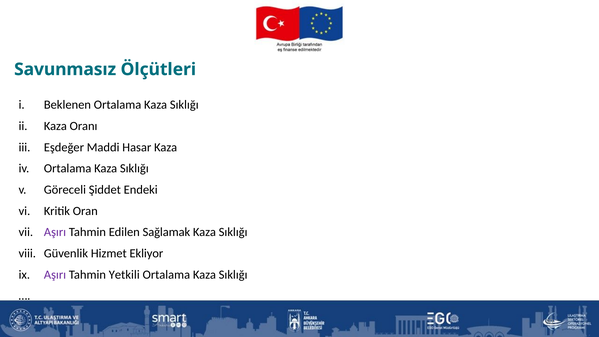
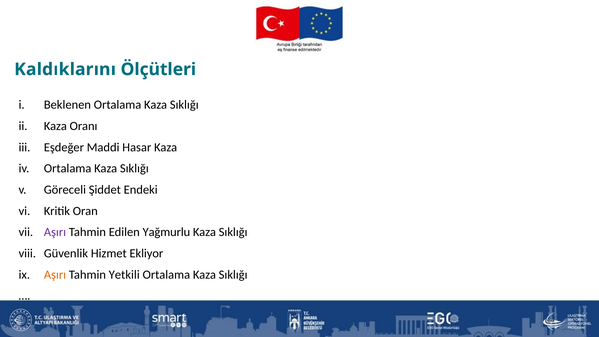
Savunmasız: Savunmasız -> Kaldıklarını (65, 69)
Sağlamak: Sağlamak -> Yağmurlu (166, 232)
Aşırı colour: purple -> orange (55, 275)
